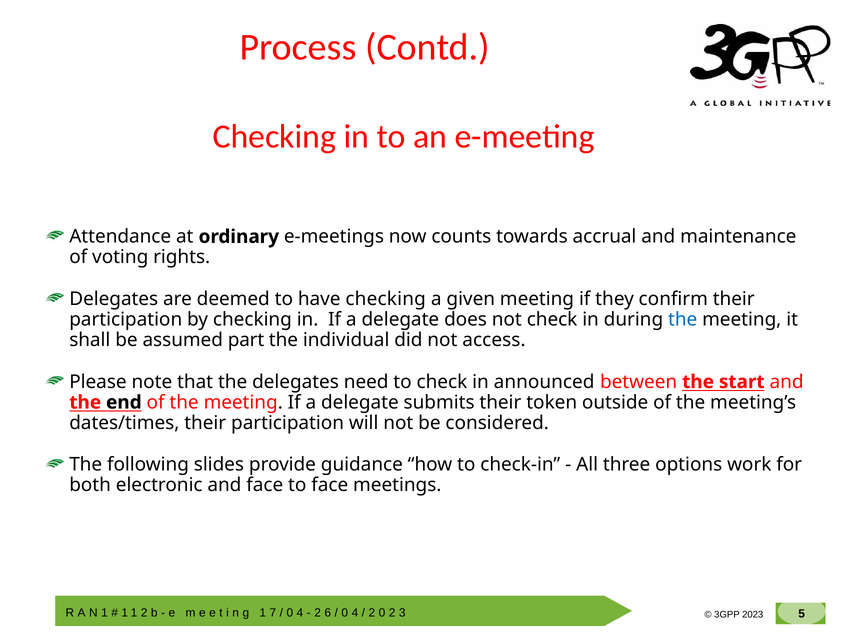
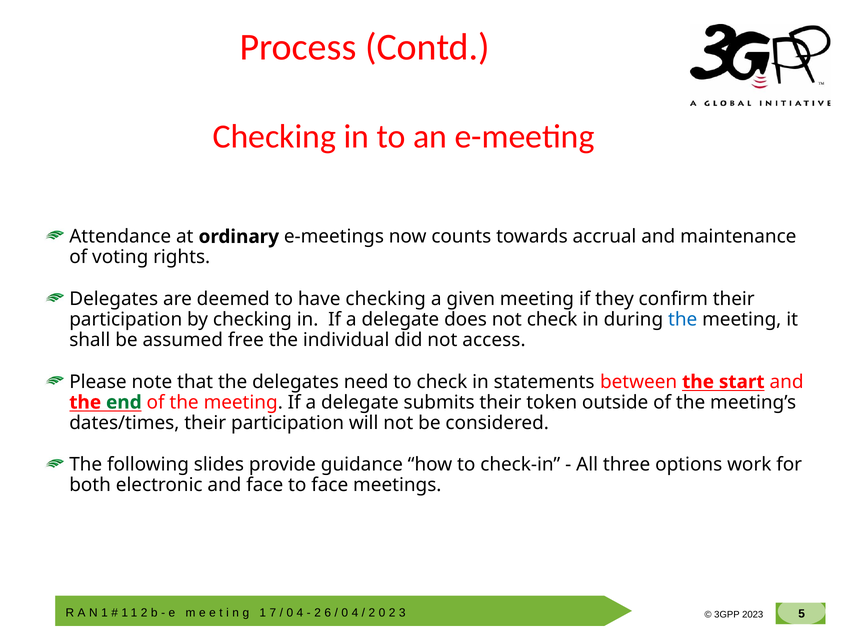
part: part -> free (246, 340)
announced: announced -> statements (544, 382)
end colour: black -> green (124, 403)
